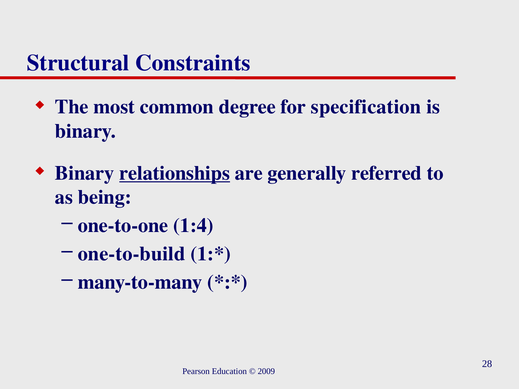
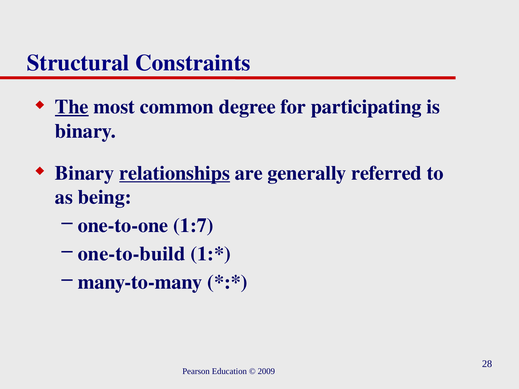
The underline: none -> present (72, 107)
specification: specification -> participating (366, 107)
1:4: 1:4 -> 1:7 (193, 226)
